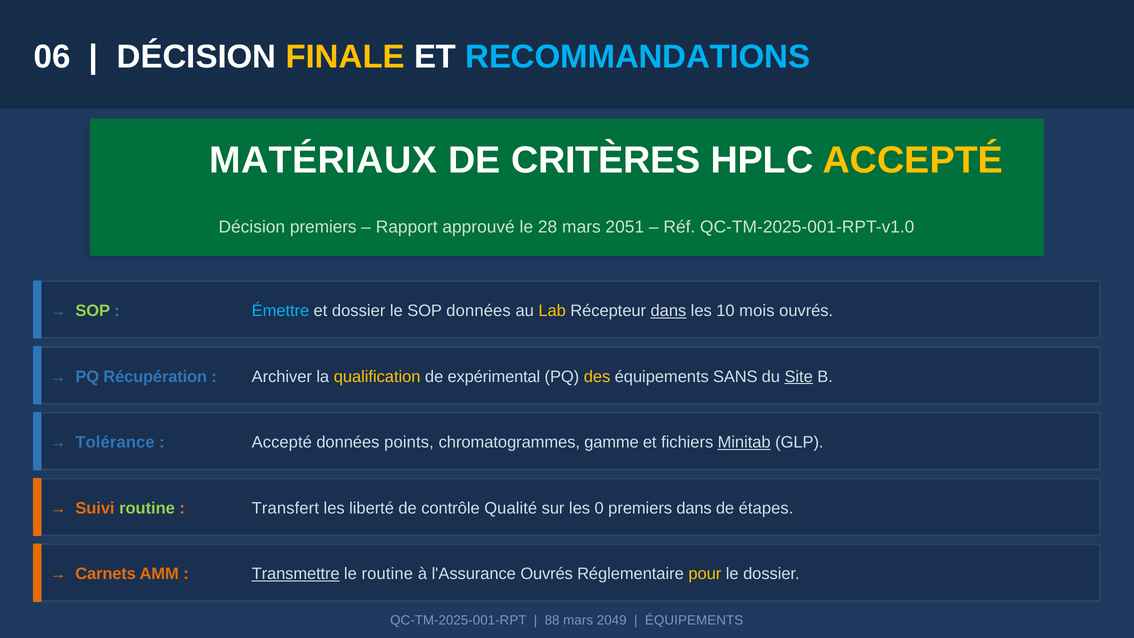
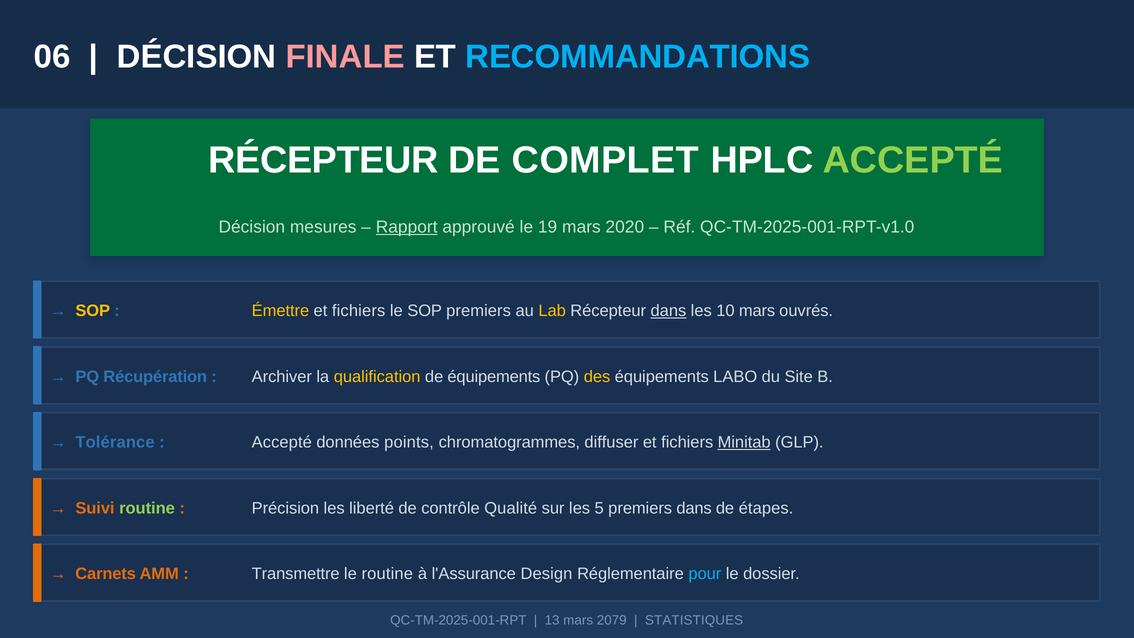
FINALE colour: yellow -> pink (345, 57)
MATÉRIAUX: MATÉRIAUX -> RÉCEPTEUR (323, 160)
CRITÈRES: CRITÈRES -> COMPLET (605, 160)
ACCEPTÉ colour: yellow -> light green (913, 160)
Décision premiers: premiers -> mesures (323, 227)
Rapport underline: none -> present (407, 227)
28: 28 -> 19 (548, 227)
2051: 2051 -> 2020 (625, 227)
SOP colour: light green -> yellow (93, 311)
Émettre colour: light blue -> yellow (280, 311)
dossier: dossier -> fichiers (359, 311)
SOP données: données -> premiers (479, 311)
10 mois: mois -> mars (757, 311)
de expérimental: expérimental -> équipements (494, 376)
SANS: SANS -> LABO (735, 376)
Site underline: present -> none (799, 376)
gamme: gamme -> diffuser (611, 442)
Transfert: Transfert -> Précision (285, 508)
0: 0 -> 5 (599, 508)
Transmettre underline: present -> none (296, 574)
l'Assurance Ouvrés: Ouvrés -> Design (546, 574)
pour colour: yellow -> light blue (705, 574)
88: 88 -> 13 (552, 620)
2049: 2049 -> 2079 (612, 620)
ÉQUIPEMENTS: ÉQUIPEMENTS -> STATISTIQUES (694, 620)
